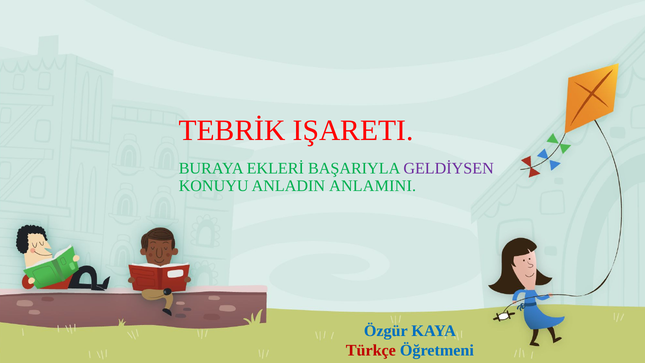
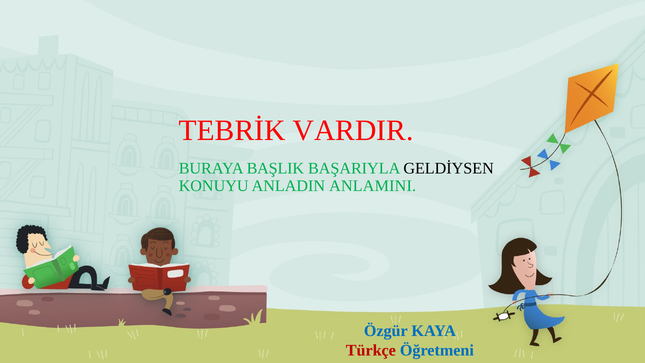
IŞARETI: IŞARETI -> VARDIR (353, 131)
EKLERİ: EKLERİ -> BAŞLIK (275, 168)
GELDİYSEN colour: purple -> black (449, 168)
